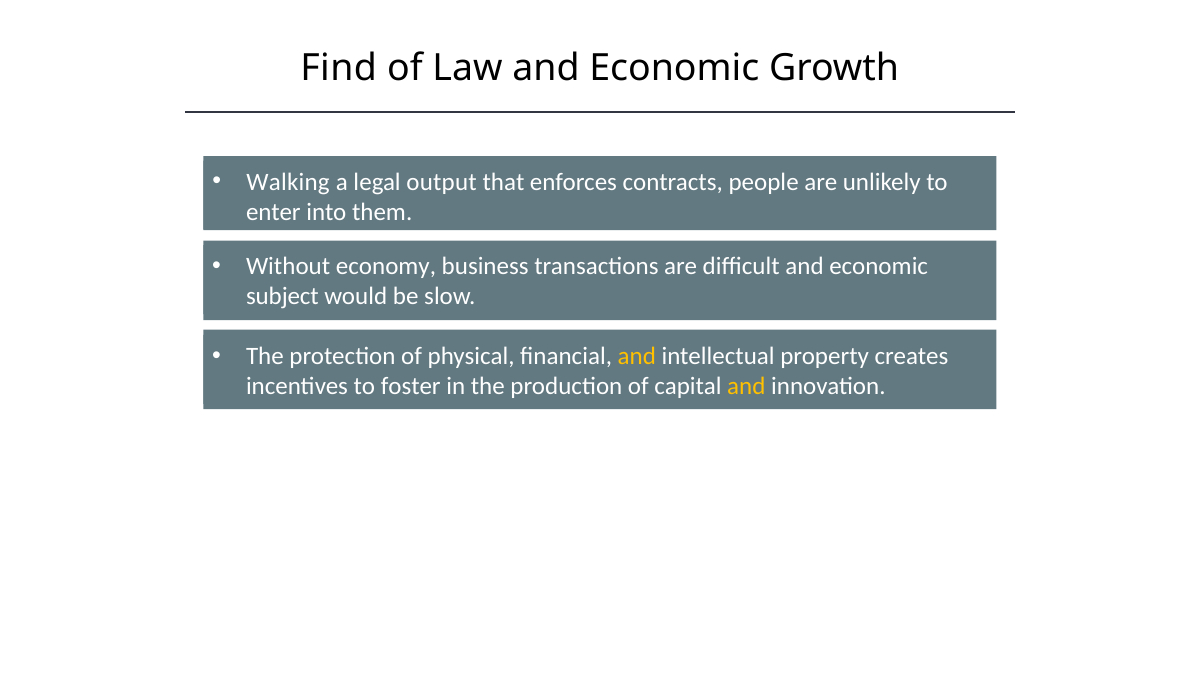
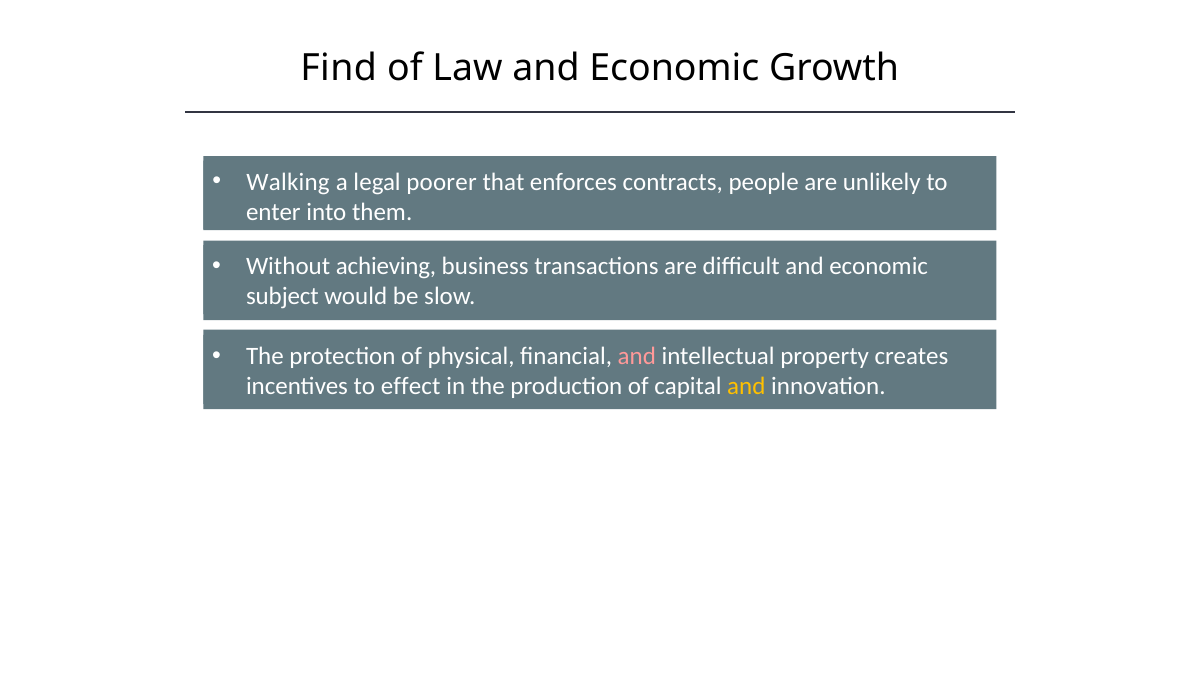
output: output -> poorer (442, 182)
economy: economy -> achieving (386, 266)
and colour: yellow -> pink (637, 356)
foster: foster -> effect (411, 386)
